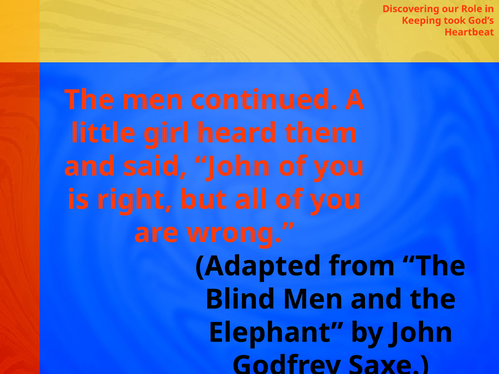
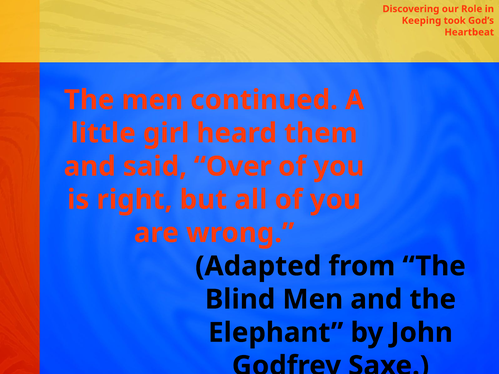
said John: John -> Over (233, 167)
